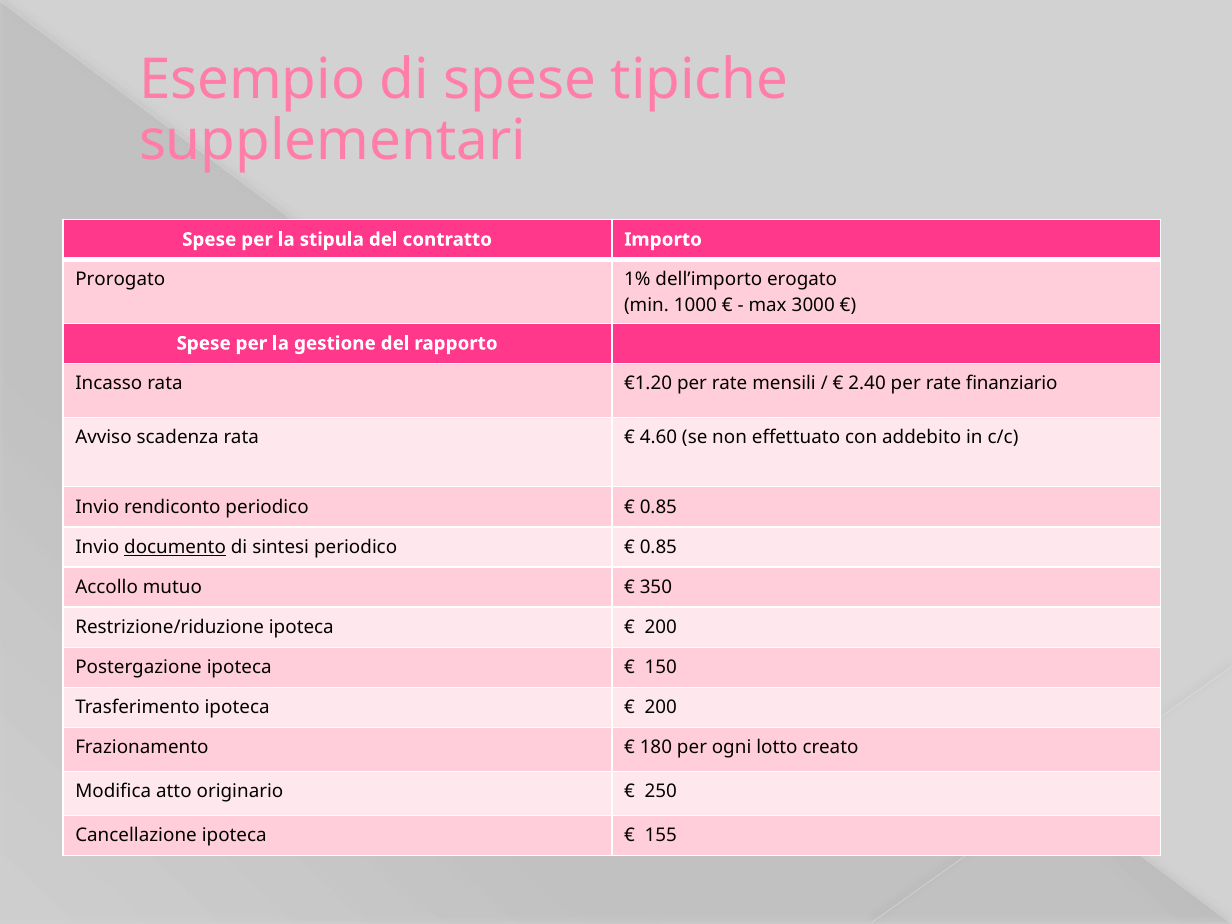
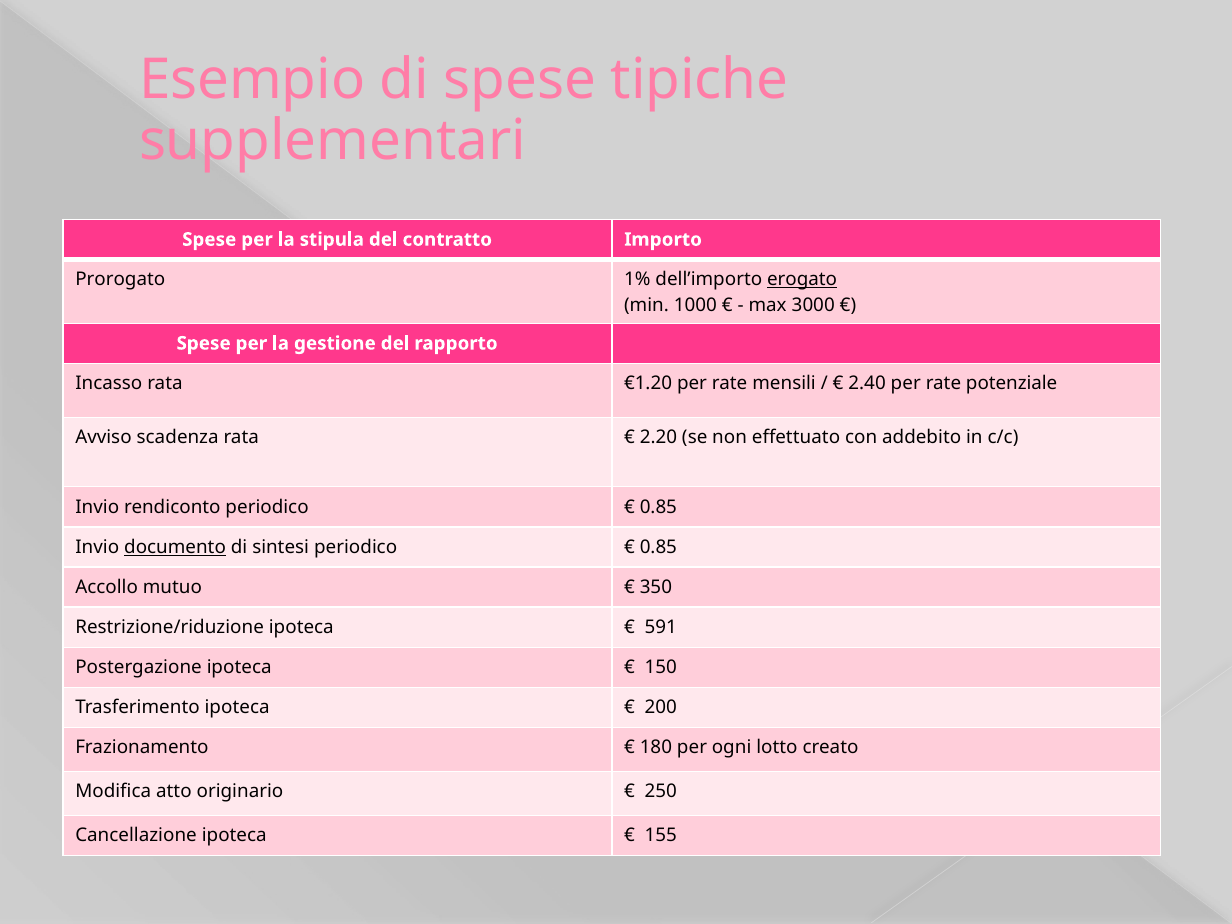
erogato underline: none -> present (802, 280)
finanziario: finanziario -> potenziale (1012, 384)
4.60: 4.60 -> 2.20 (658, 437)
200: 200 -> 591 (661, 627)
